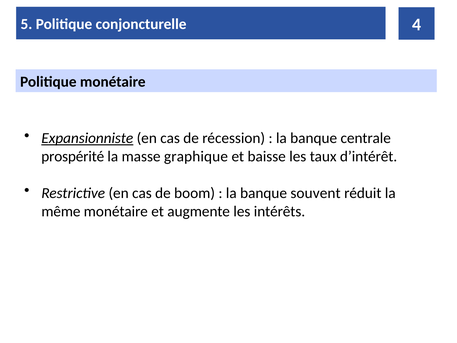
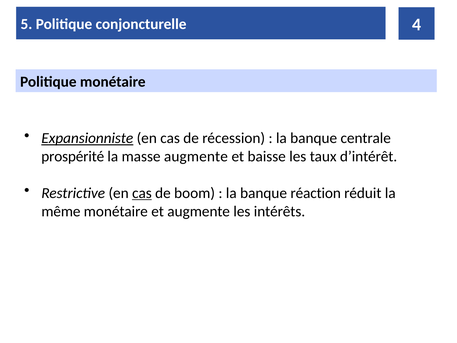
masse graphique: graphique -> augmente (196, 156)
cas underline: none -> present (142, 193)
souvent: souvent -> réaction (316, 193)
